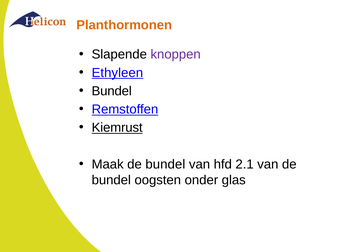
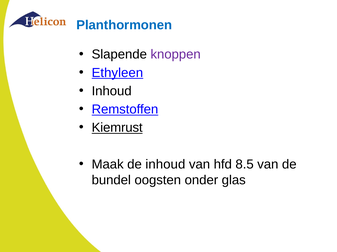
Planthormonen colour: orange -> blue (124, 25)
Bundel: Bundel -> Inhoud (112, 91)
Maak de bundel: bundel -> inhoud (165, 165)
2.1: 2.1 -> 8.5 (245, 165)
